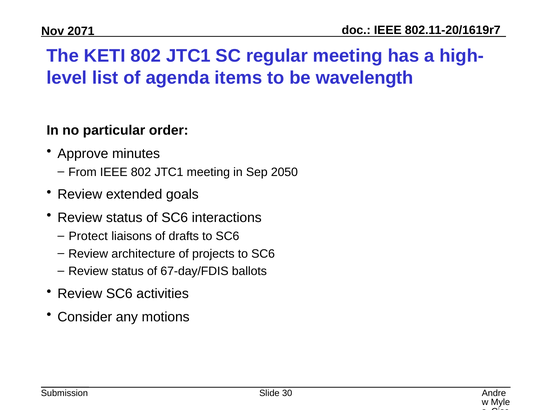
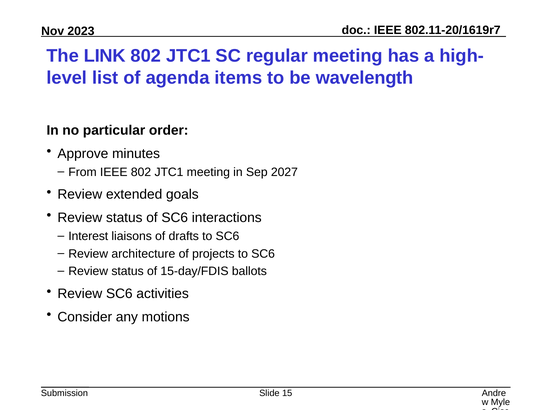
2071: 2071 -> 2023 (81, 31)
KETI: KETI -> LINK (105, 56)
2050: 2050 -> 2027 (284, 172)
Protect: Protect -> Interest (88, 236)
67-day/FDIS: 67-day/FDIS -> 15-day/FDIS (195, 271)
30: 30 -> 15 (287, 393)
